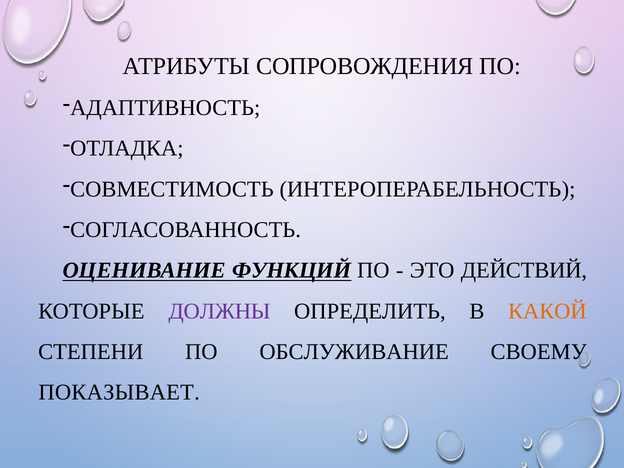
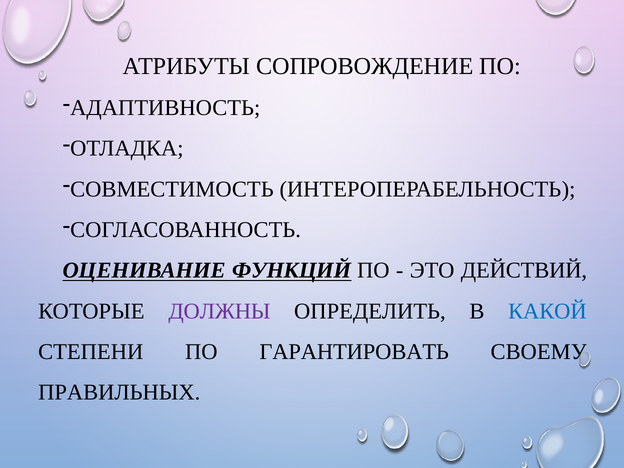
СОПРОВОЖДЕНИЯ: СОПРОВОЖДЕНИЯ -> СОПРОВОЖДЕНИЕ (365, 66)
КАКОЙ colour: orange -> blue (547, 311)
ОБСЛУЖИВАНИЕ: ОБСЛУЖИВАНИЕ -> ГАРАНТИРОВАТЬ (354, 352)
ПОКАЗЫВАЕТ: ПОКАЗЫВАЕТ -> ПРАВИЛЬНЫХ (119, 392)
